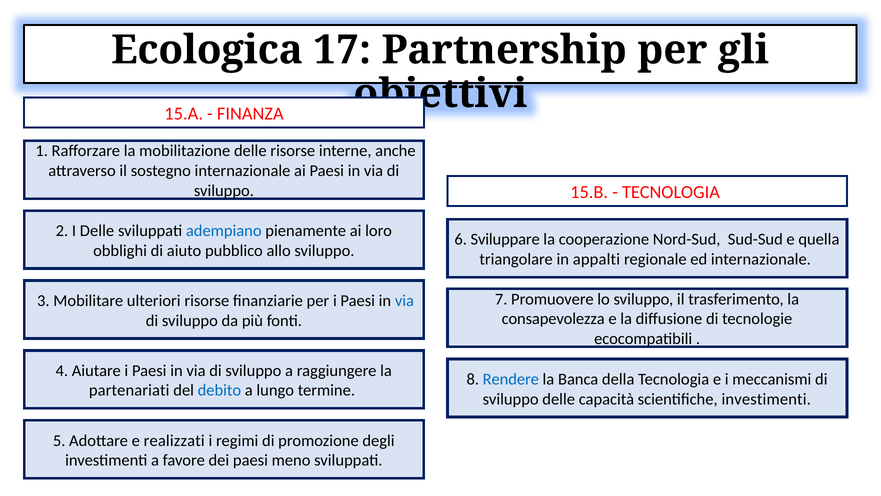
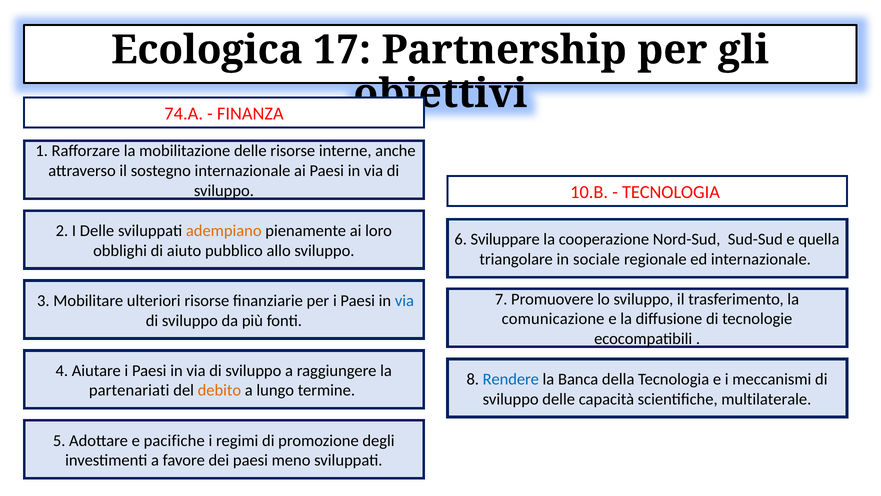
15.A: 15.A -> 74.A (184, 114)
15.B: 15.B -> 10.B (589, 192)
adempiano colour: blue -> orange (224, 231)
appalti: appalti -> sociale (596, 259)
consapevolezza: consapevolezza -> comunicazione (553, 319)
debito colour: blue -> orange (219, 390)
scientifiche investimenti: investimenti -> multilaterale (766, 399)
realizzati: realizzati -> pacifiche (174, 440)
